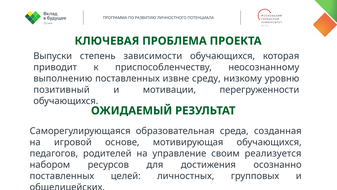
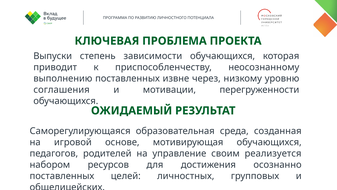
среду: среду -> через (206, 78)
позитивный: позитивный -> соглашения (62, 90)
